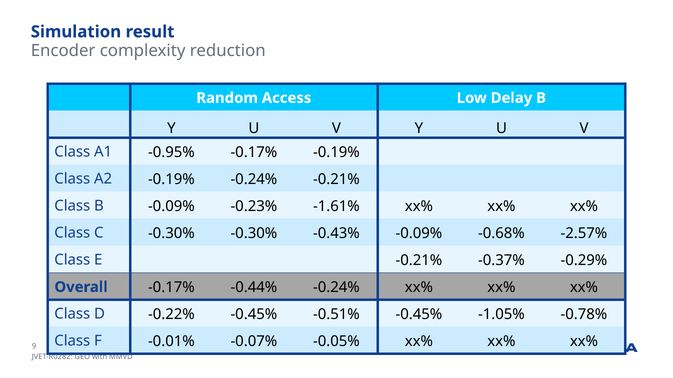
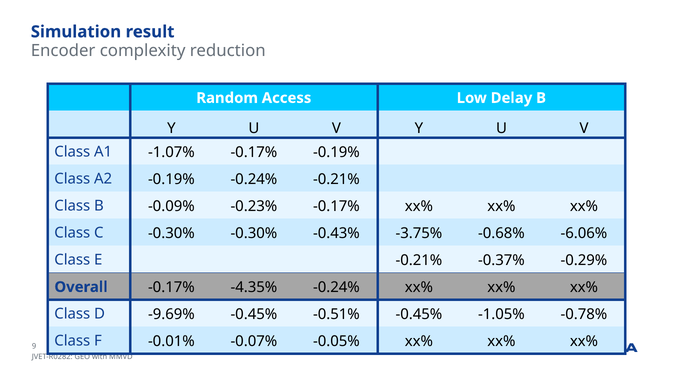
-0.95%: -0.95% -> -1.07% (171, 152)
-0.23% -1.61%: -1.61% -> -0.17% (336, 207)
-0.43% -0.09%: -0.09% -> -3.75% (419, 234)
-2.57%: -2.57% -> -6.06% (584, 234)
-0.44%: -0.44% -> -4.35% (254, 288)
-0.22%: -0.22% -> -9.69% (171, 315)
